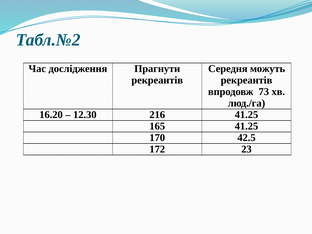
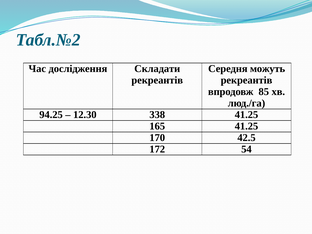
Прагнути: Прагнути -> Складати (157, 69)
73: 73 -> 85 (264, 92)
16.20: 16.20 -> 94.25 (51, 115)
216: 216 -> 338 (157, 115)
23: 23 -> 54 (246, 149)
